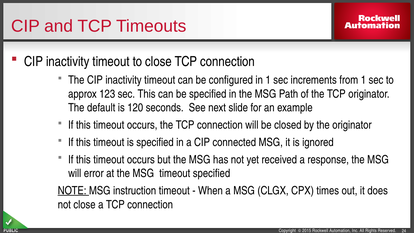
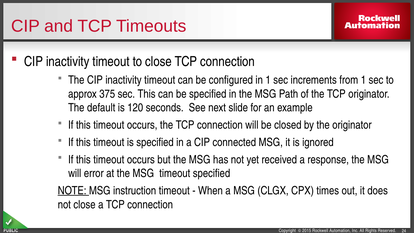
123: 123 -> 375 (107, 94)
